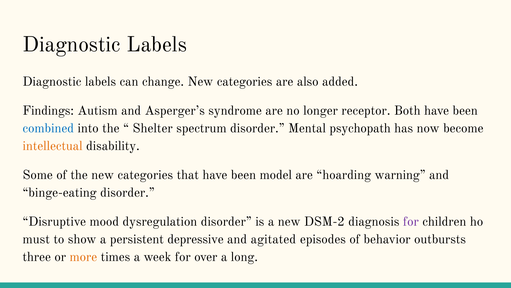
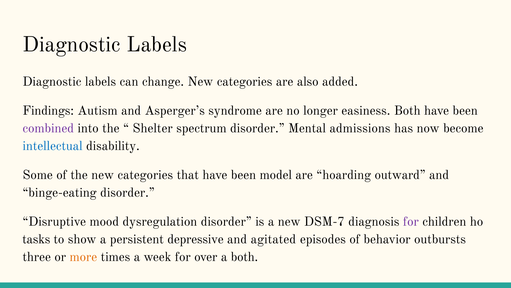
receptor: receptor -> easiness (366, 110)
combined colour: blue -> purple (48, 128)
psychopath: psychopath -> admissions (360, 128)
intellectual colour: orange -> blue (53, 146)
warning: warning -> outward (400, 175)
DSM-2: DSM-2 -> DSM-7 (324, 221)
must: must -> tasks (36, 239)
a long: long -> both (244, 256)
